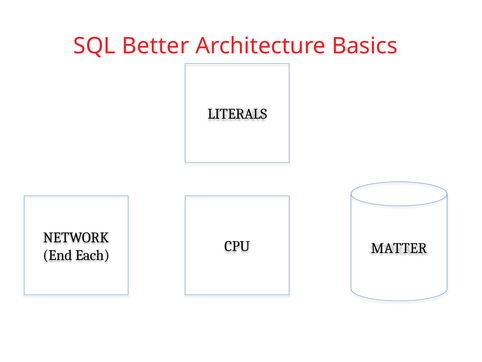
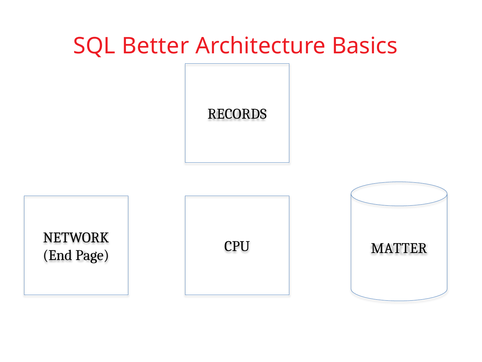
LITERALS: LITERALS -> RECORDS (237, 114)
Each: Each -> Page (92, 255)
